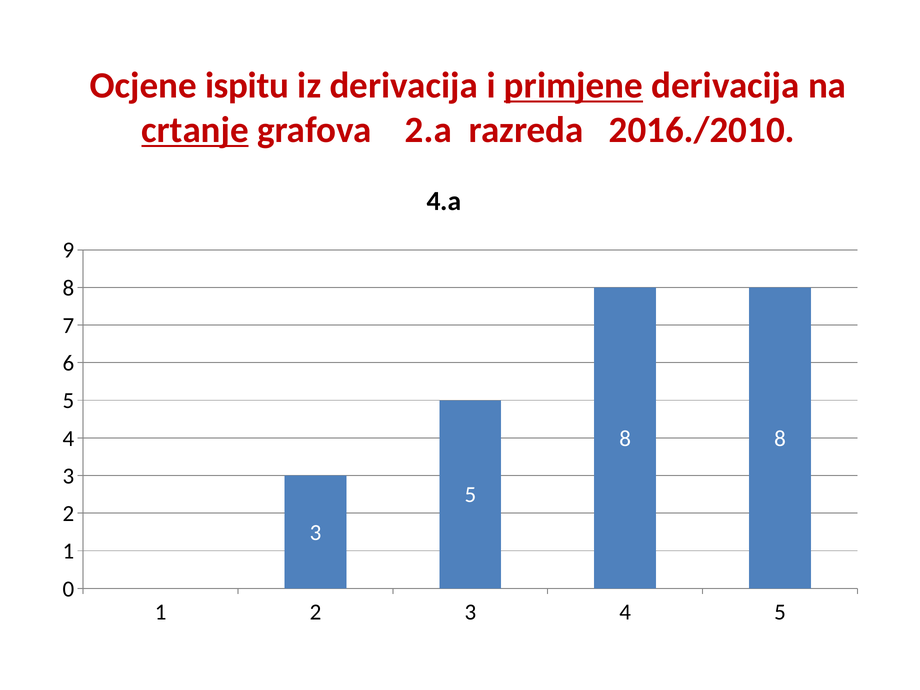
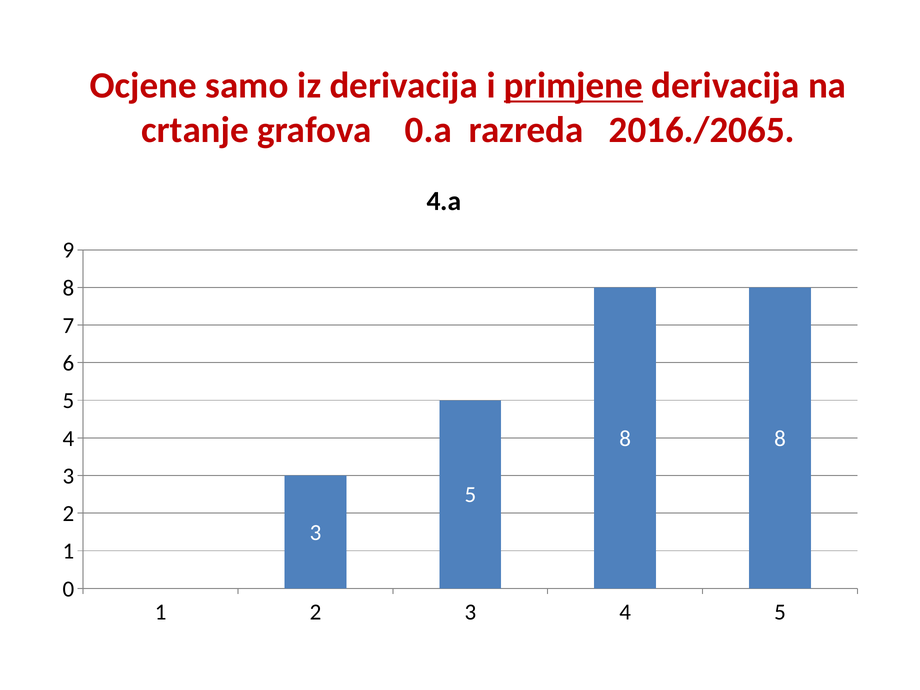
ispitu: ispitu -> samo (247, 86)
crtanje underline: present -> none (195, 130)
2.a: 2.a -> 0.a (428, 130)
2016./2010: 2016./2010 -> 2016./2065 (702, 130)
